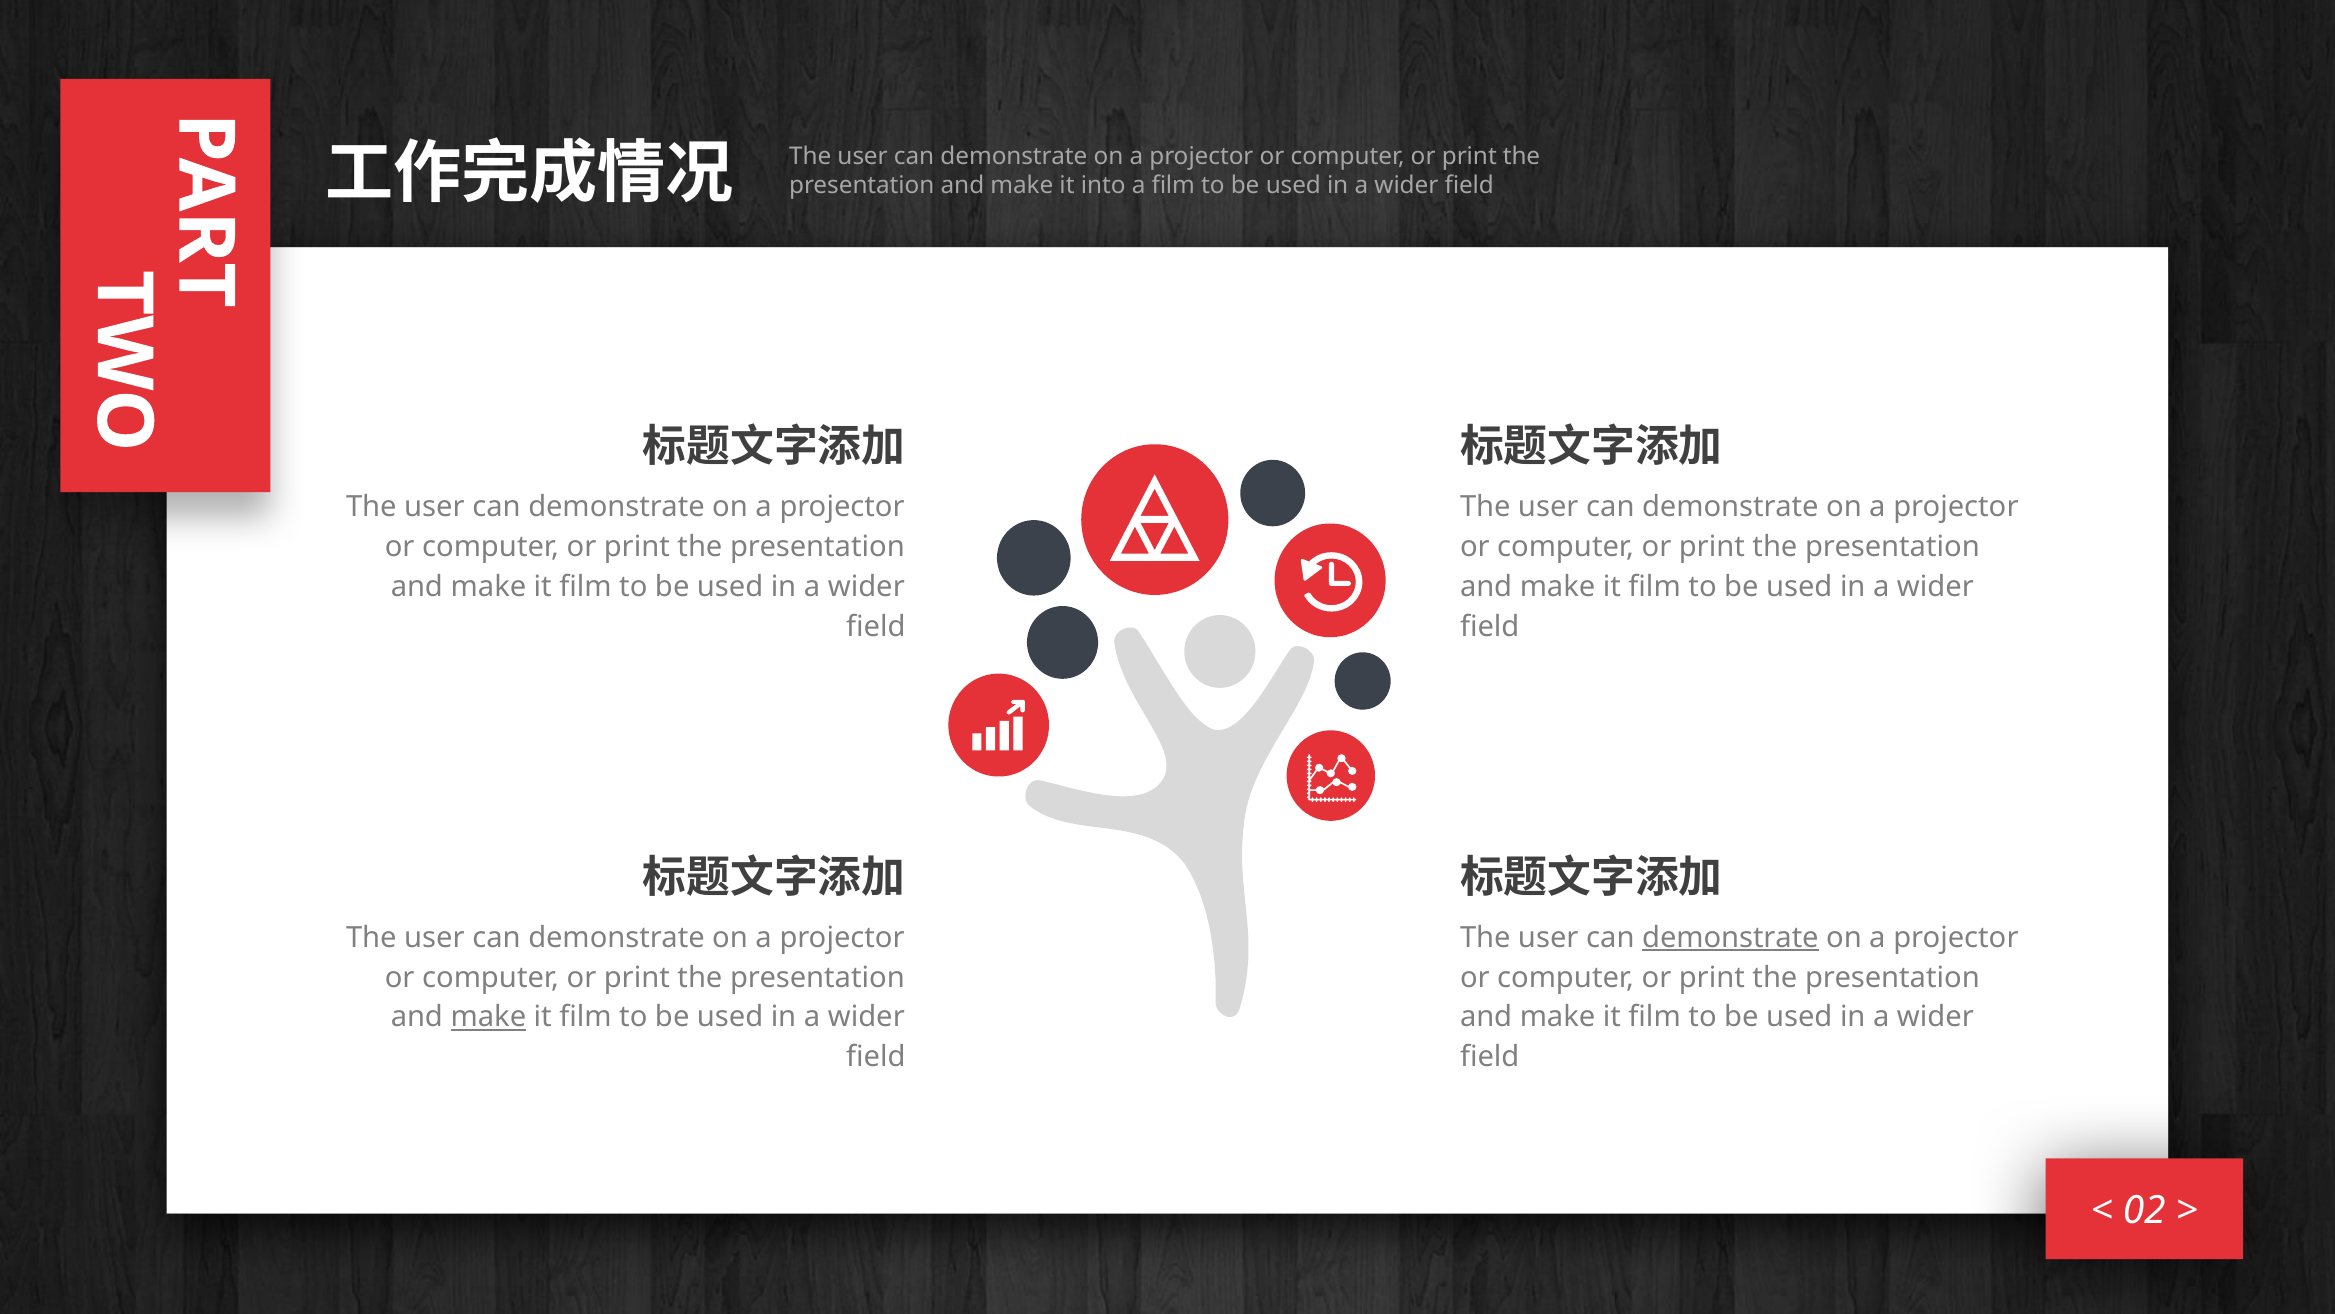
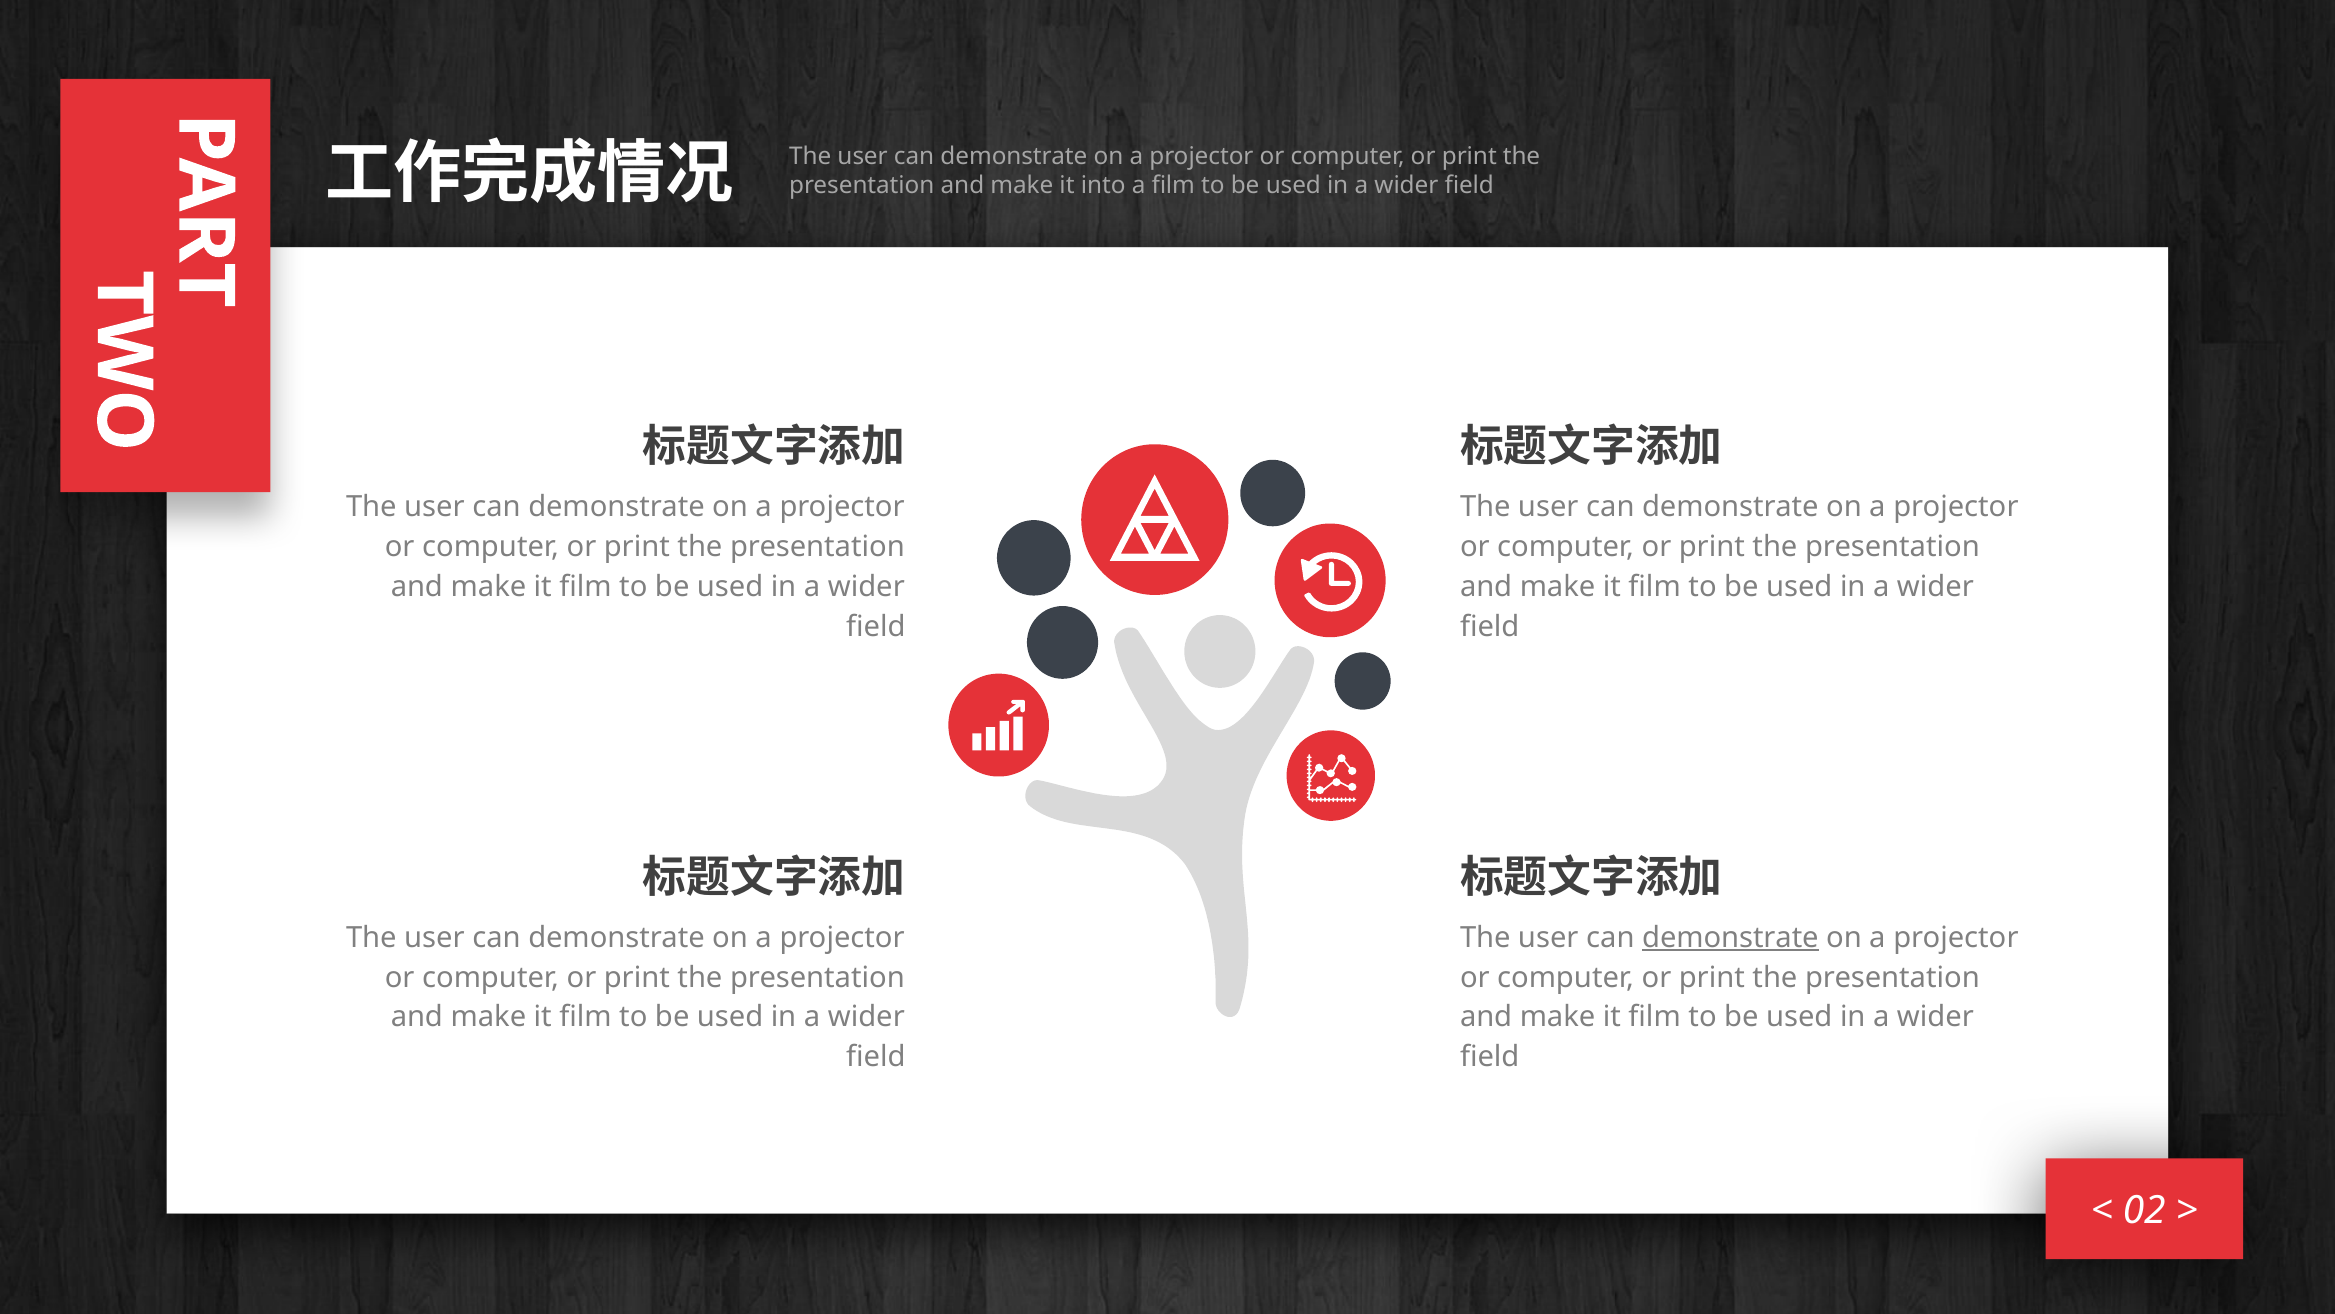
make underline: present -> none (488, 1017)
